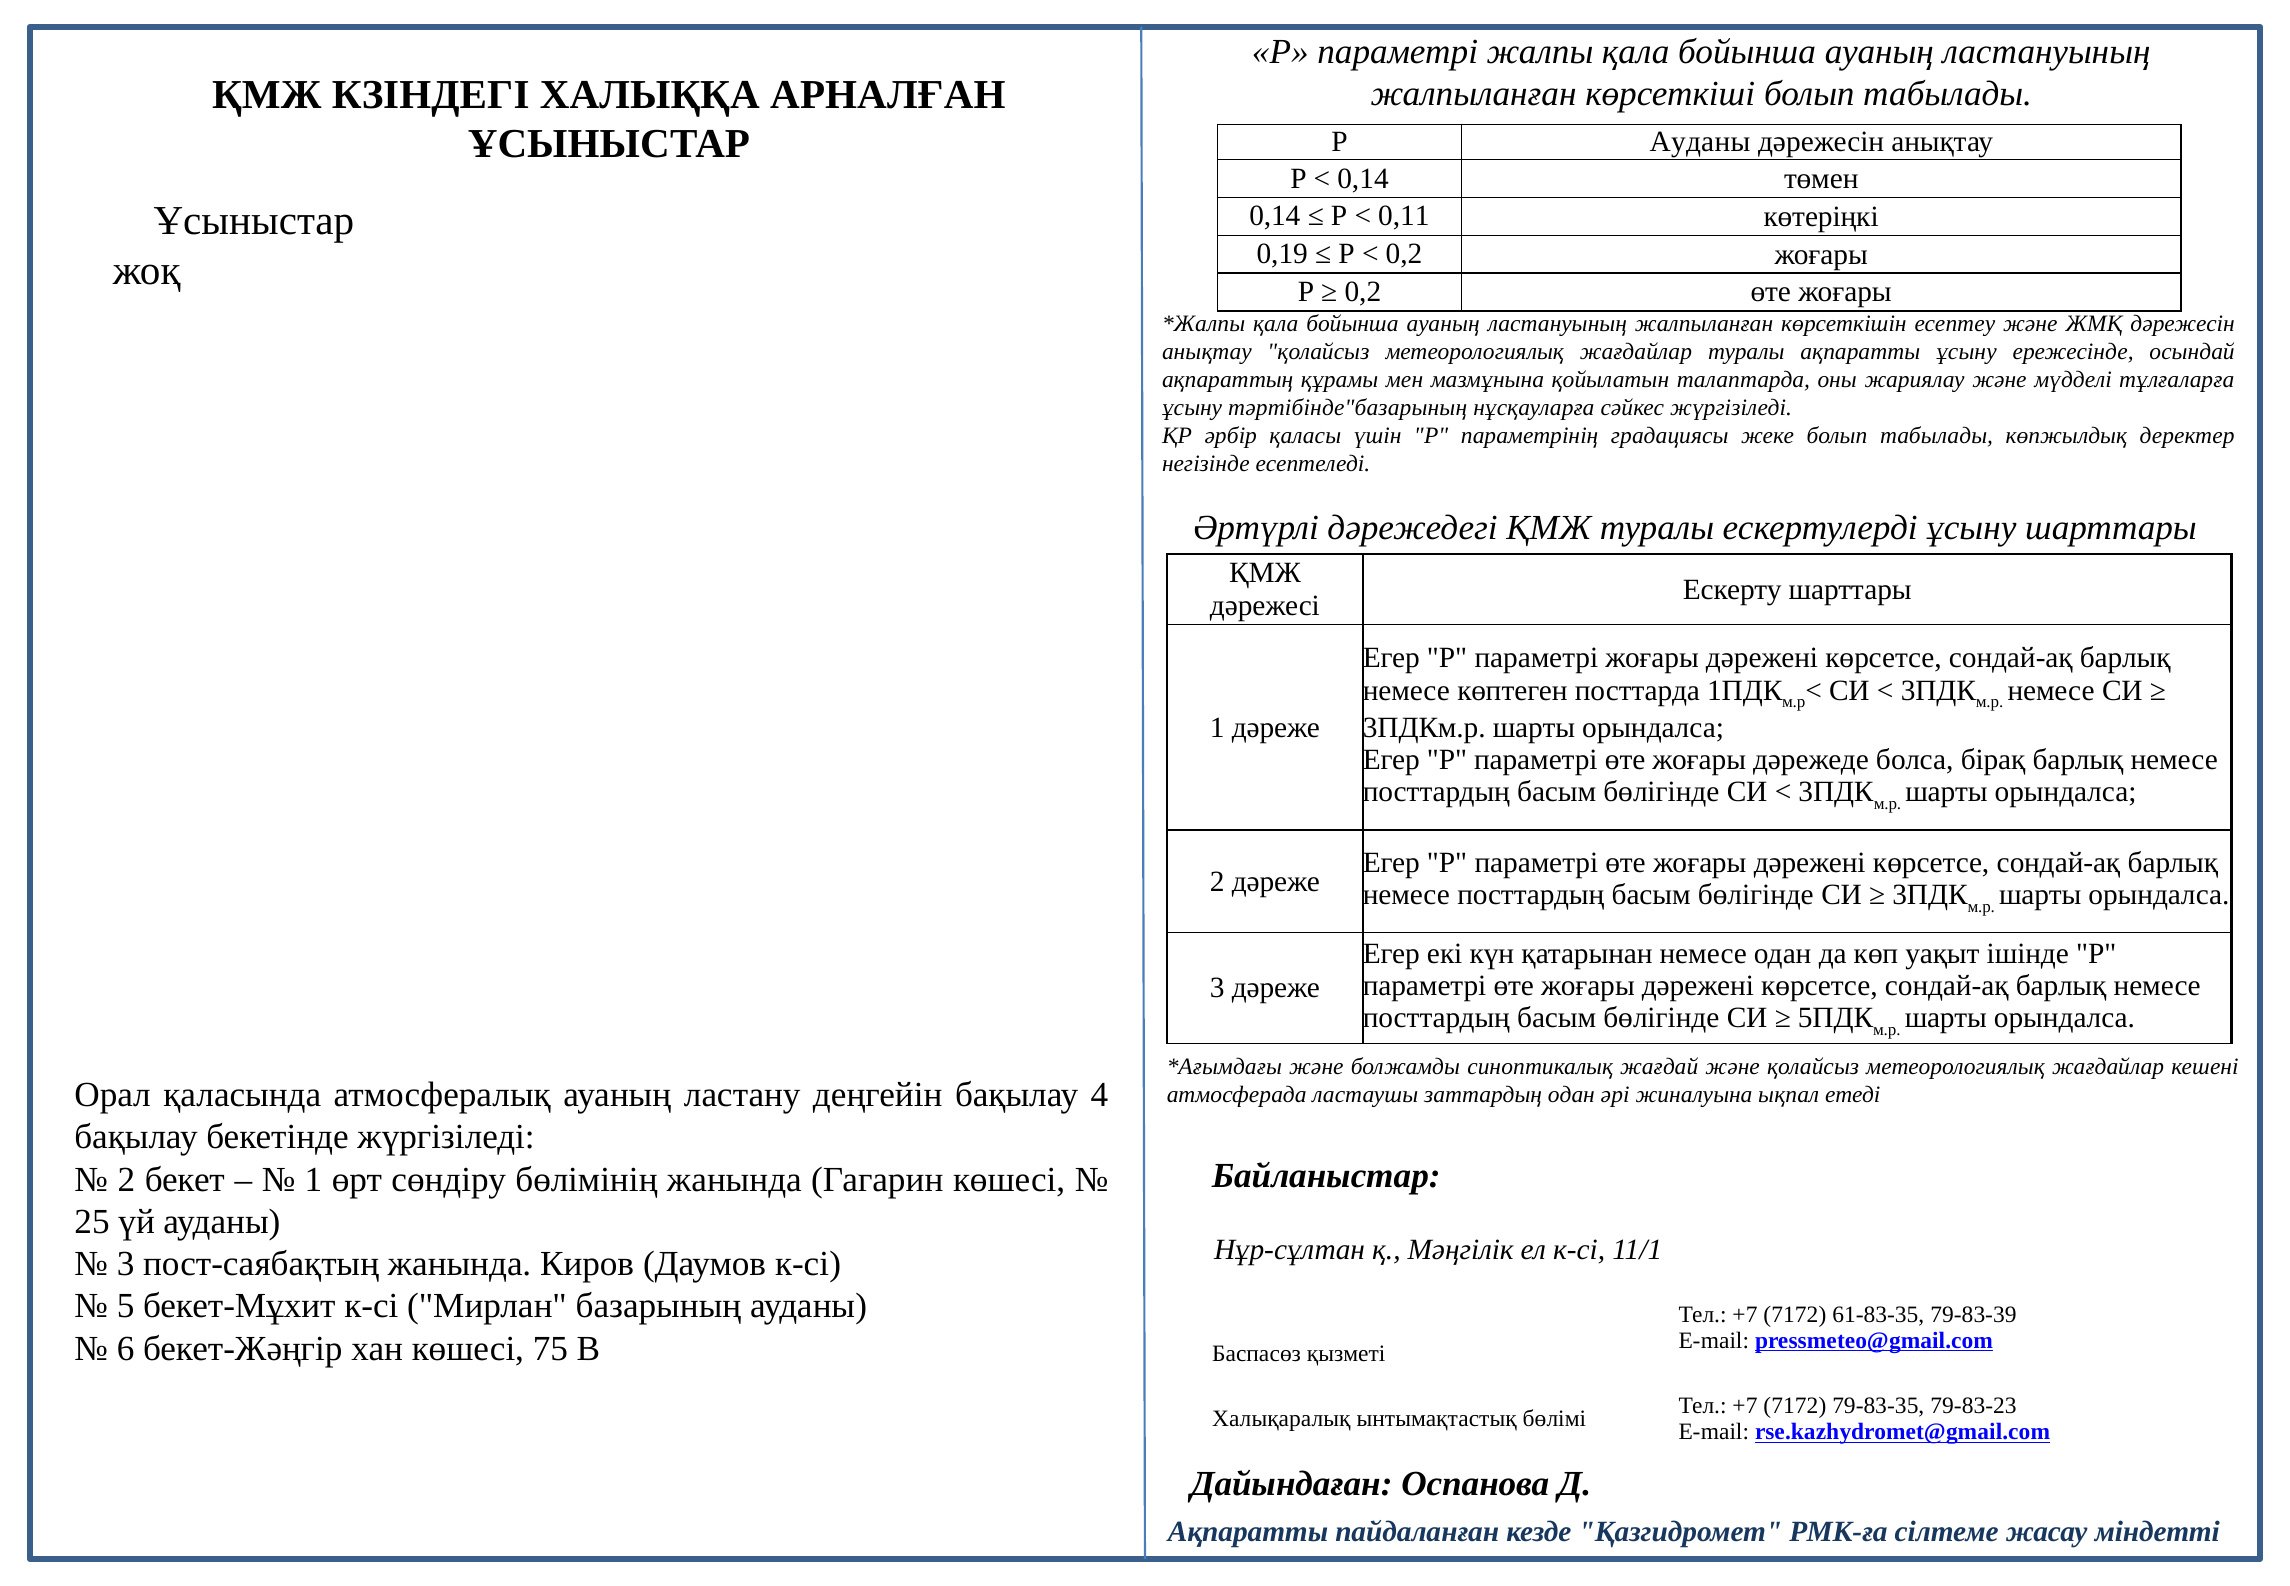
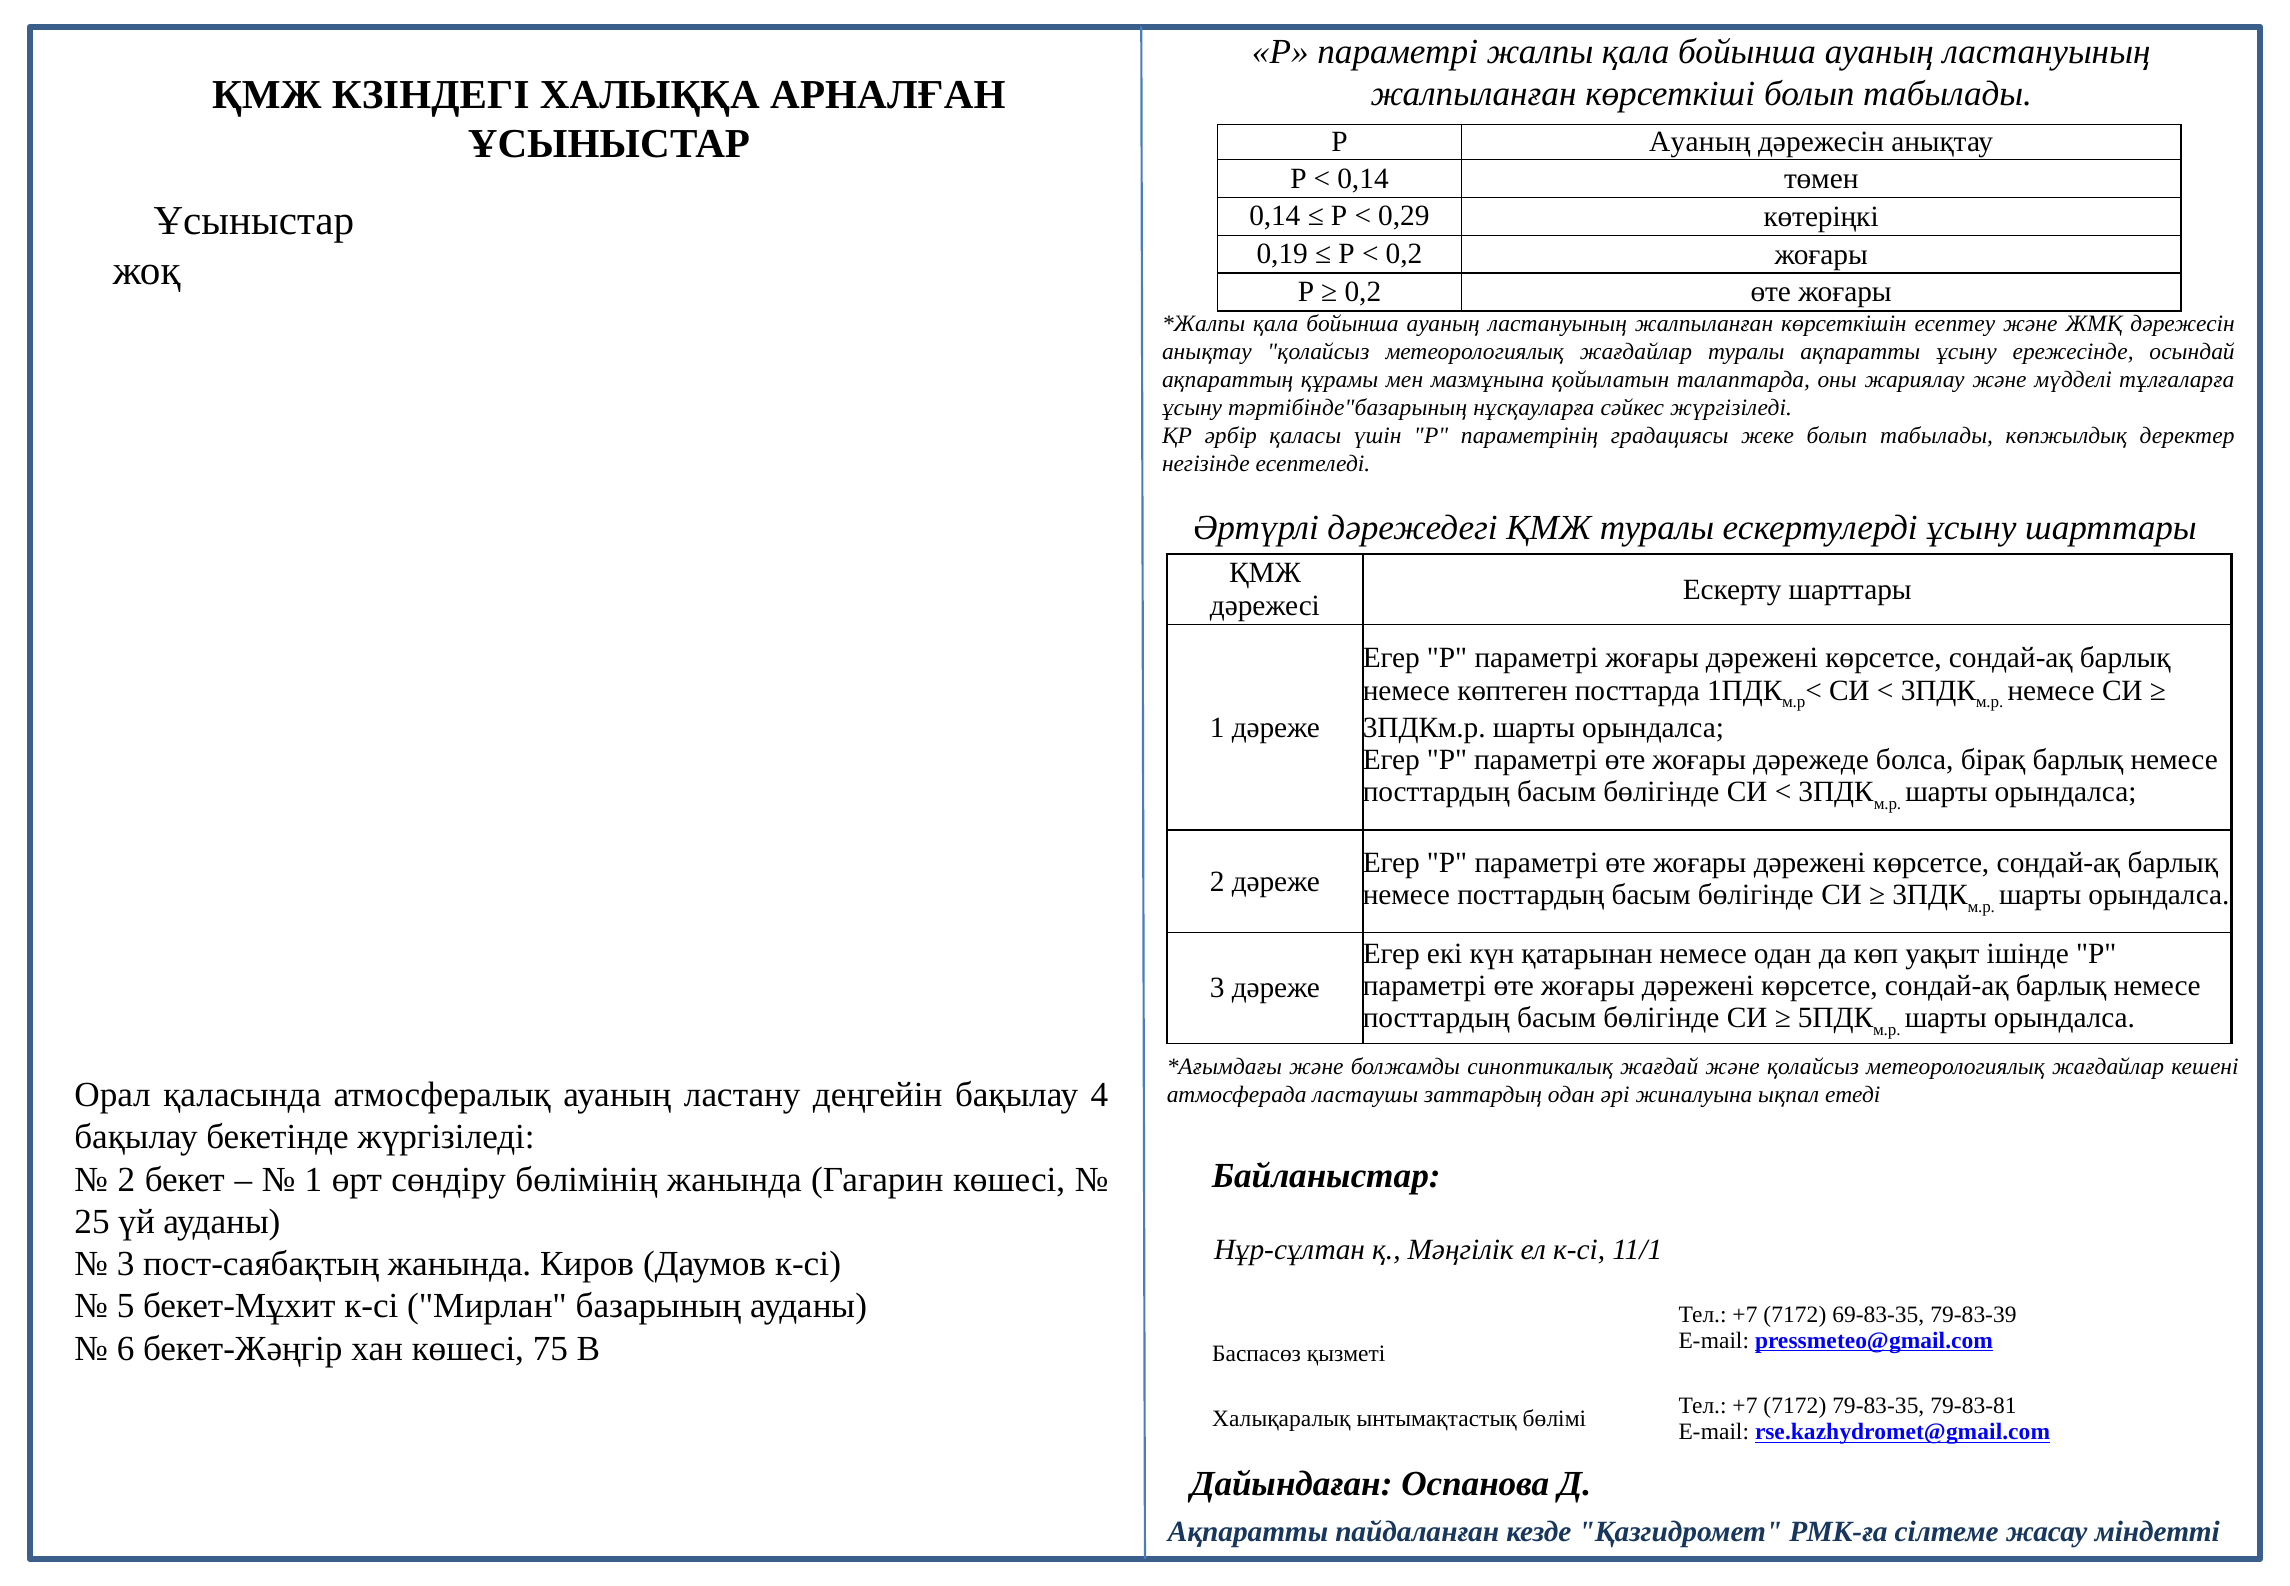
Р Ауданы: Ауданы -> Ауаның (1700, 142)
0,11: 0,11 -> 0,29 (1404, 216)
61-83-35: 61-83-35 -> 69-83-35 (1878, 1314)
79-83-23: 79-83-23 -> 79-83-81 (1974, 1405)
